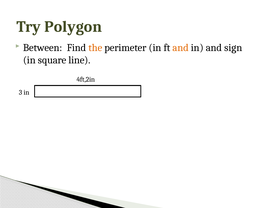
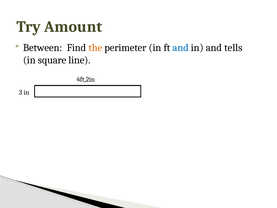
Polygon: Polygon -> Amount (73, 27)
and colour: orange -> blue (181, 48)
sign: sign -> tells (233, 48)
